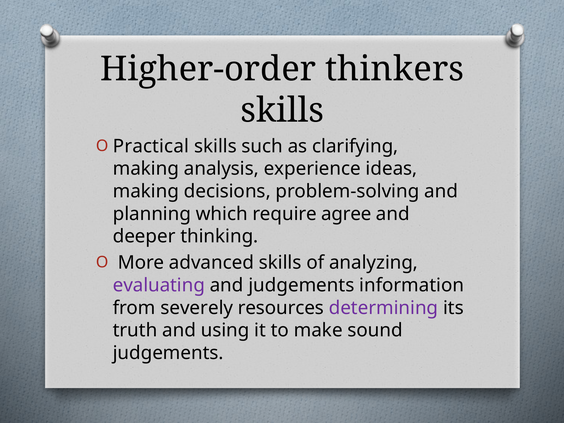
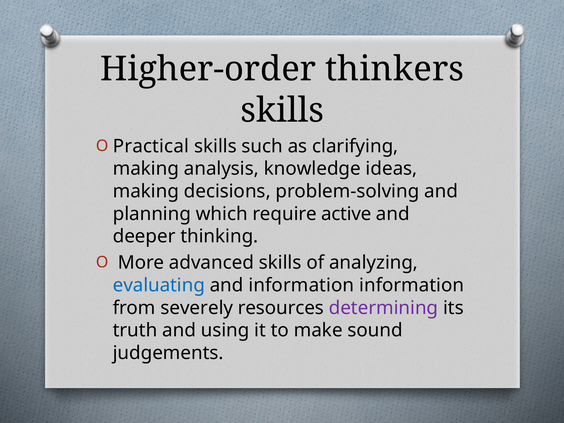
experience: experience -> knowledge (312, 169)
agree: agree -> active (346, 214)
evaluating colour: purple -> blue (159, 285)
and judgements: judgements -> information (301, 285)
